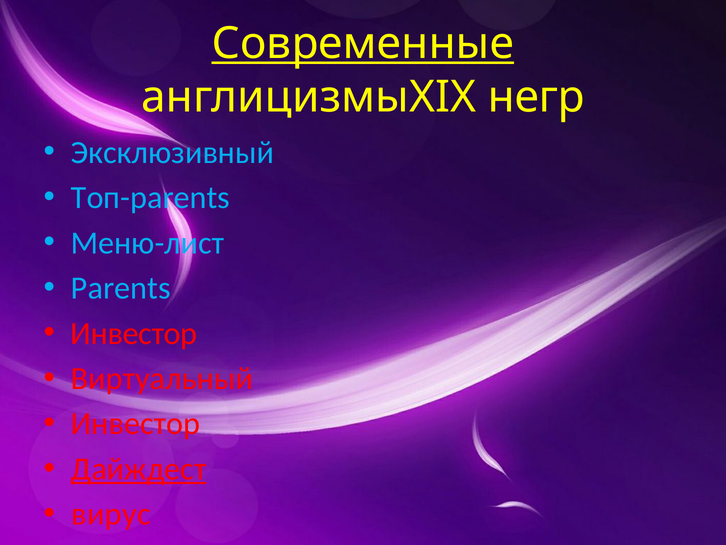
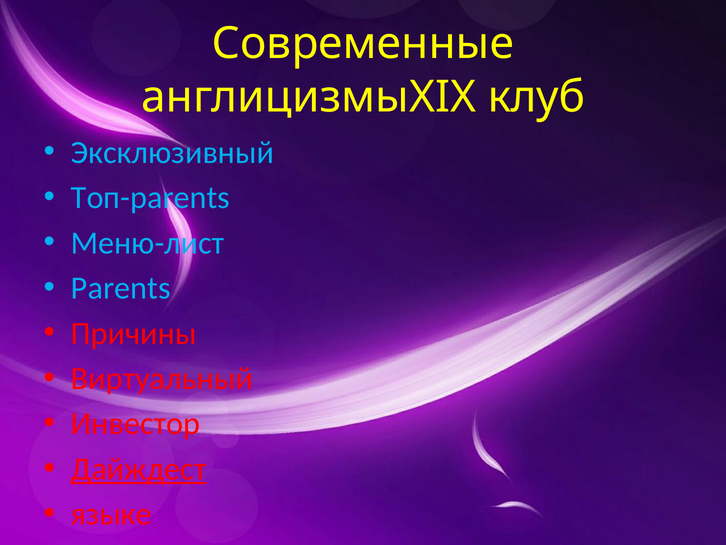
Современные underline: present -> none (363, 44)
негр: негр -> клуб (536, 97)
Инвестор: Инвестор -> Причины (134, 333)
вирус: вирус -> языке (111, 514)
